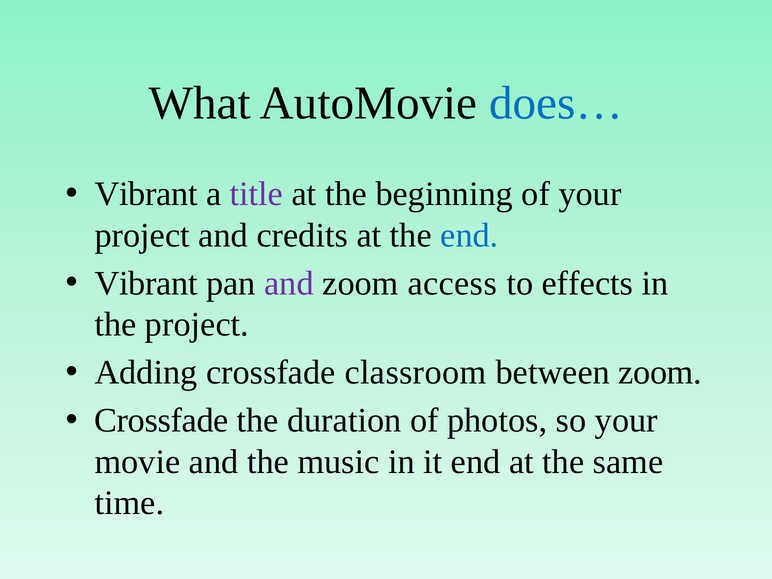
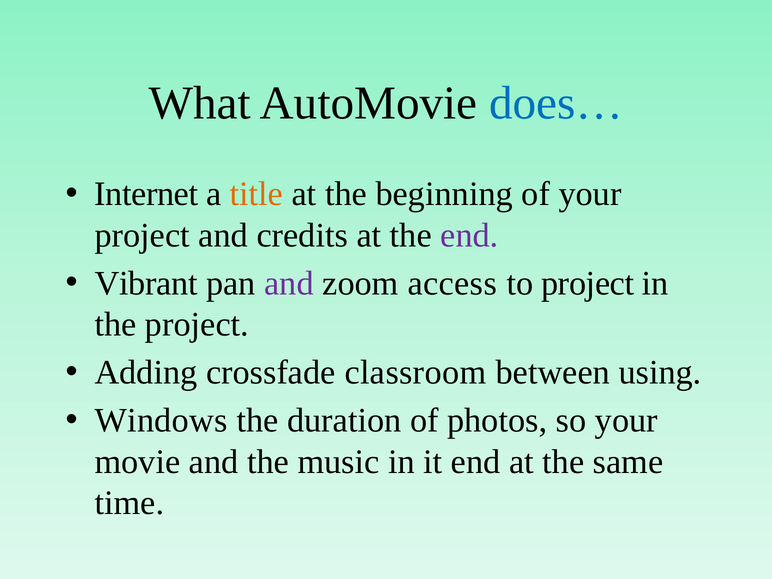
Vibrant: Vibrant -> Internet (146, 194)
title colour: purple -> orange (257, 194)
end colour: blue -> purple (470, 235)
to effects: effects -> project (588, 283)
between zoom: zoom -> using (660, 373)
Crossfade: Crossfade -> Windows (161, 421)
